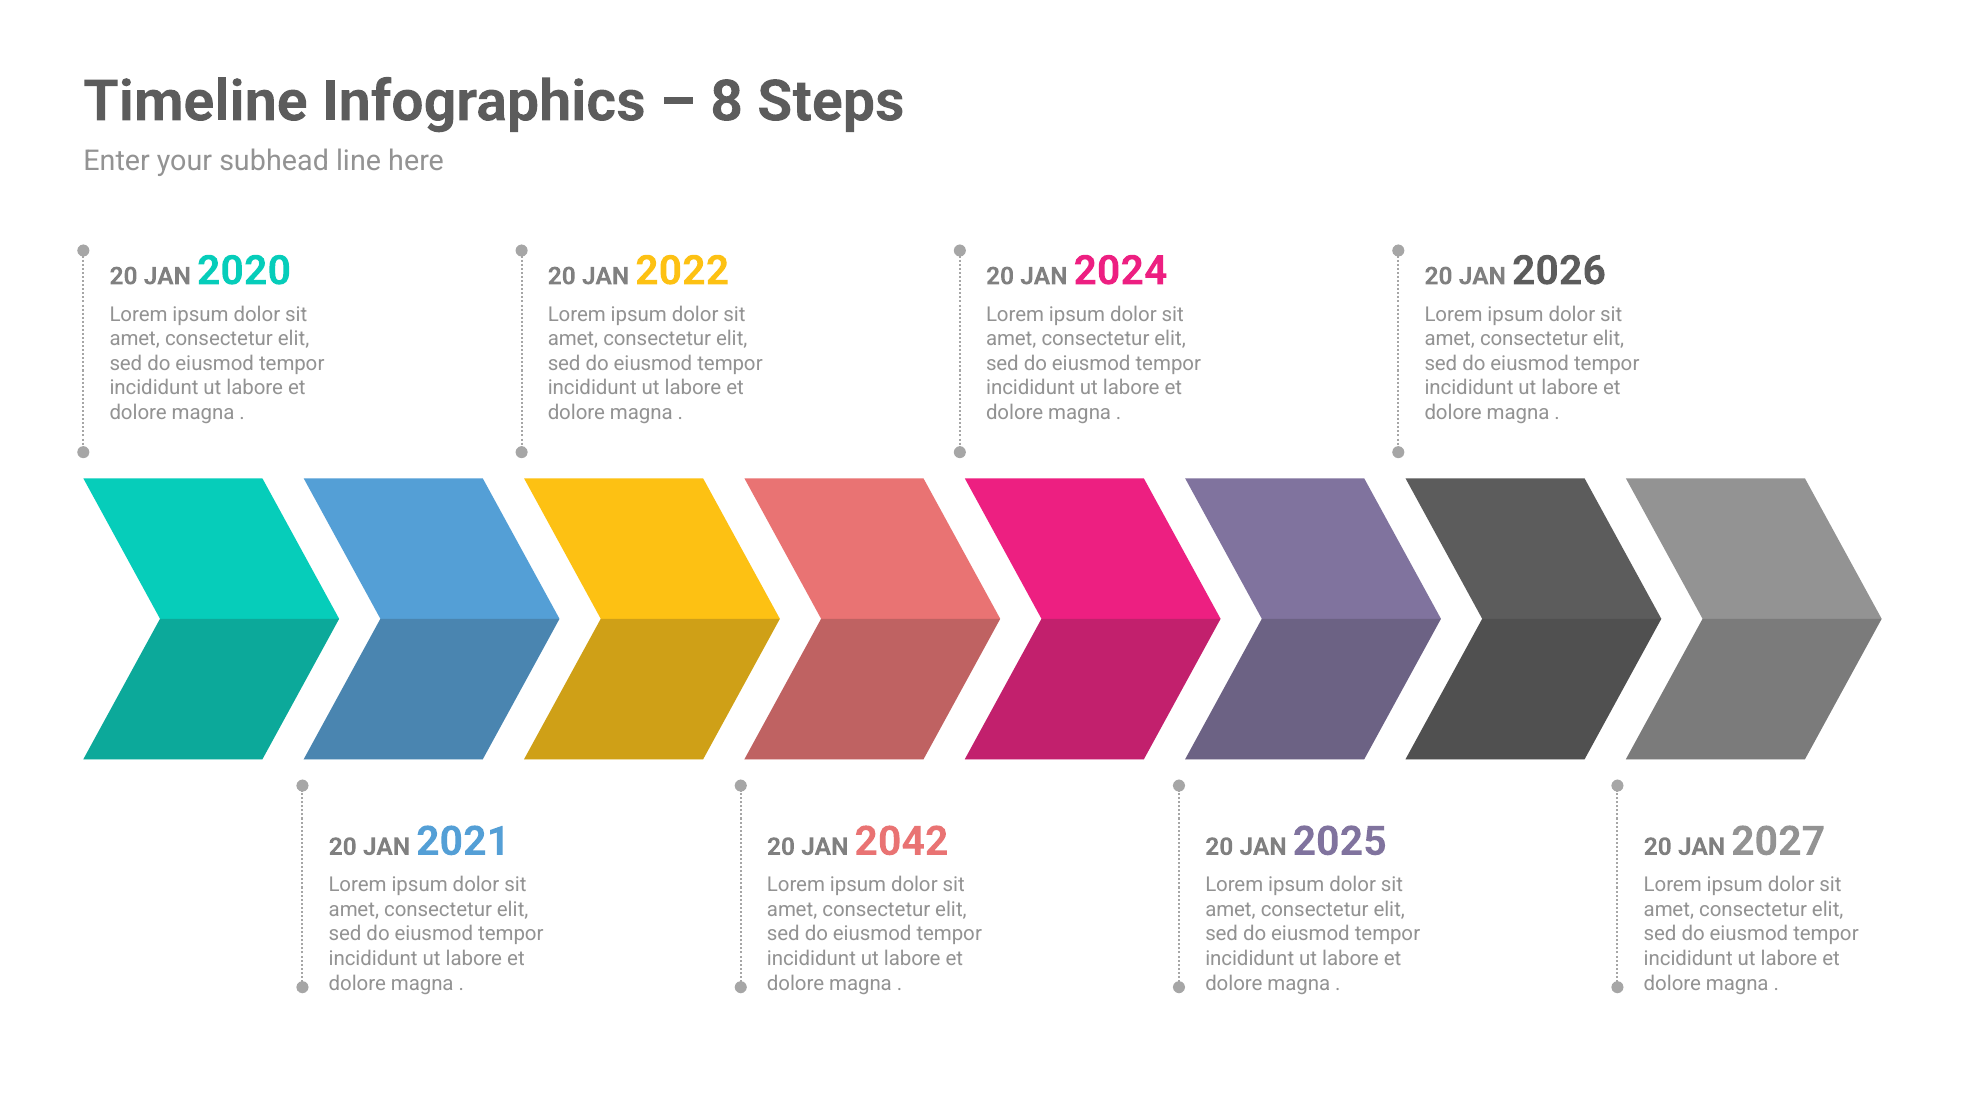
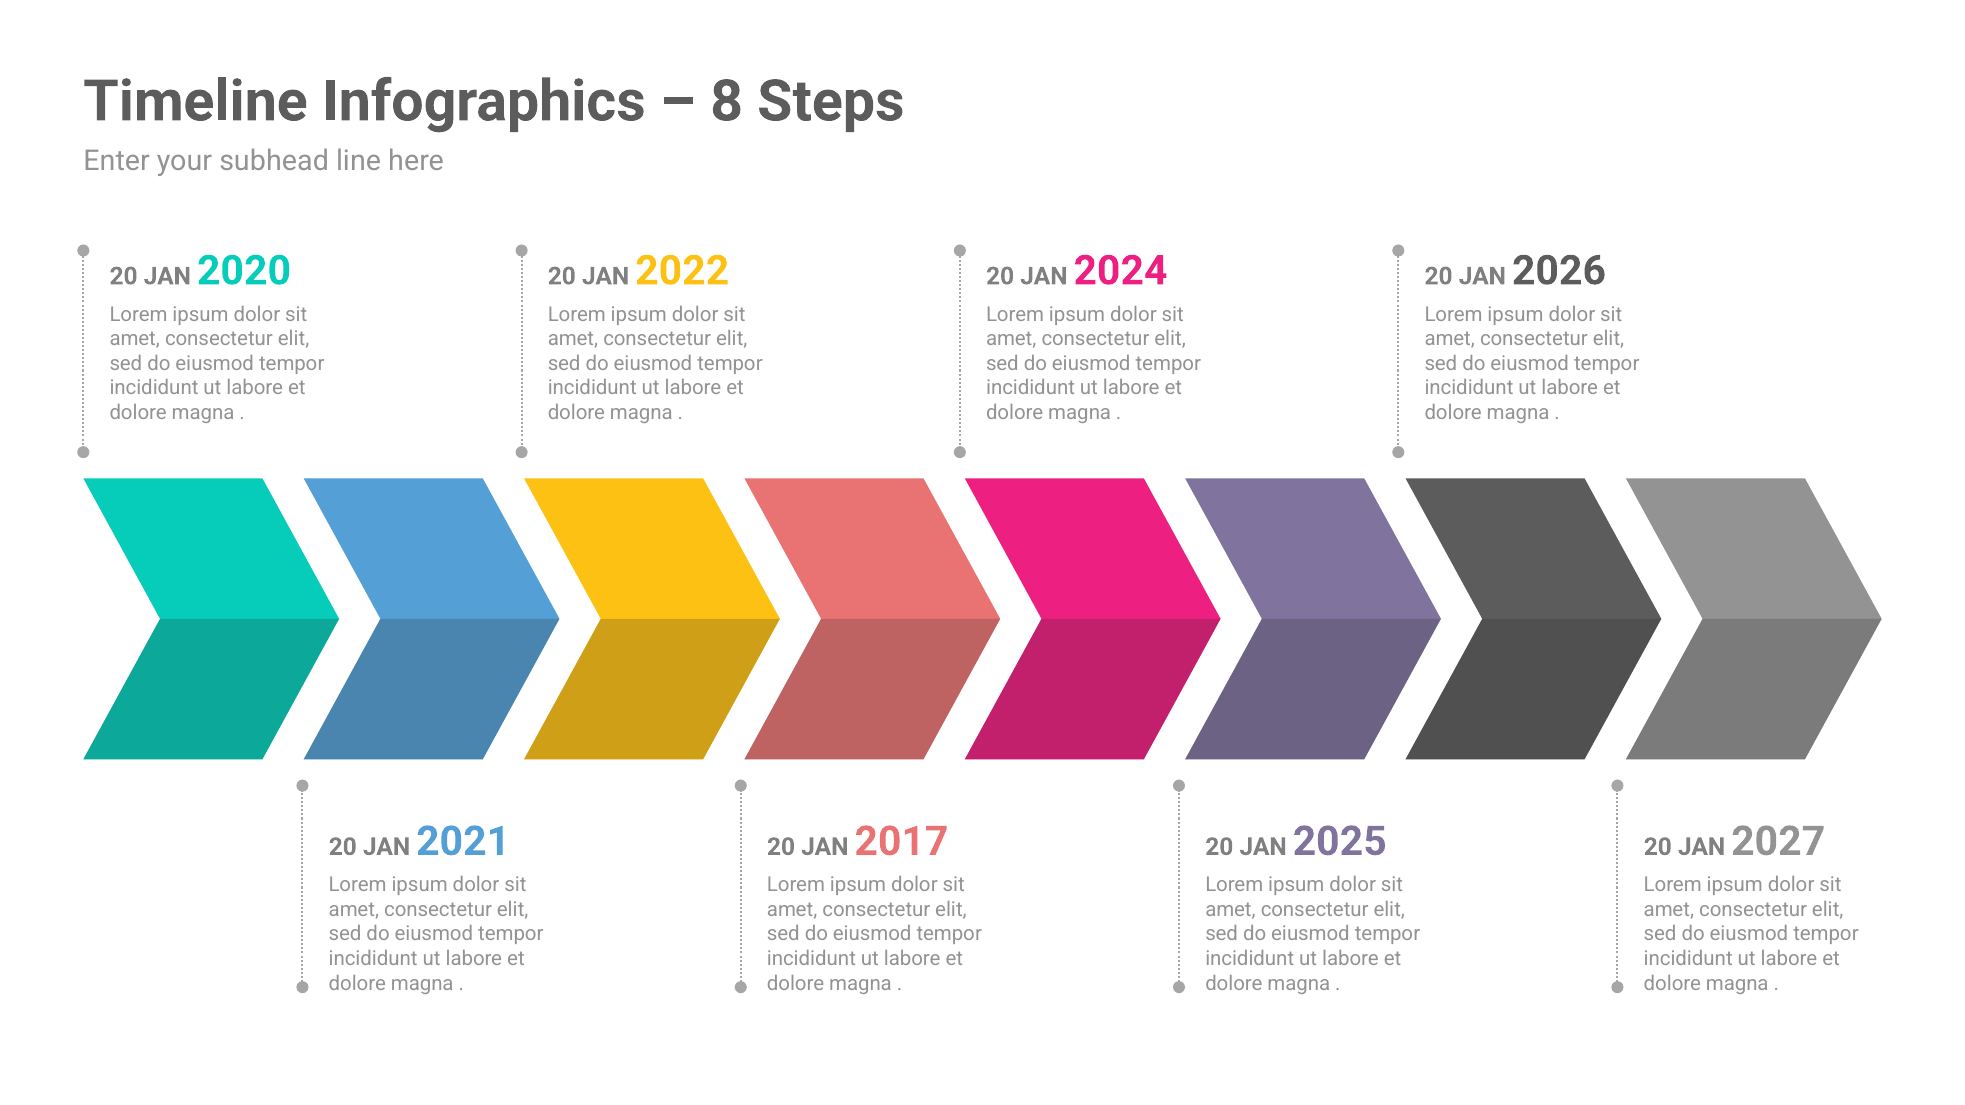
2042: 2042 -> 2017 (901, 842)
